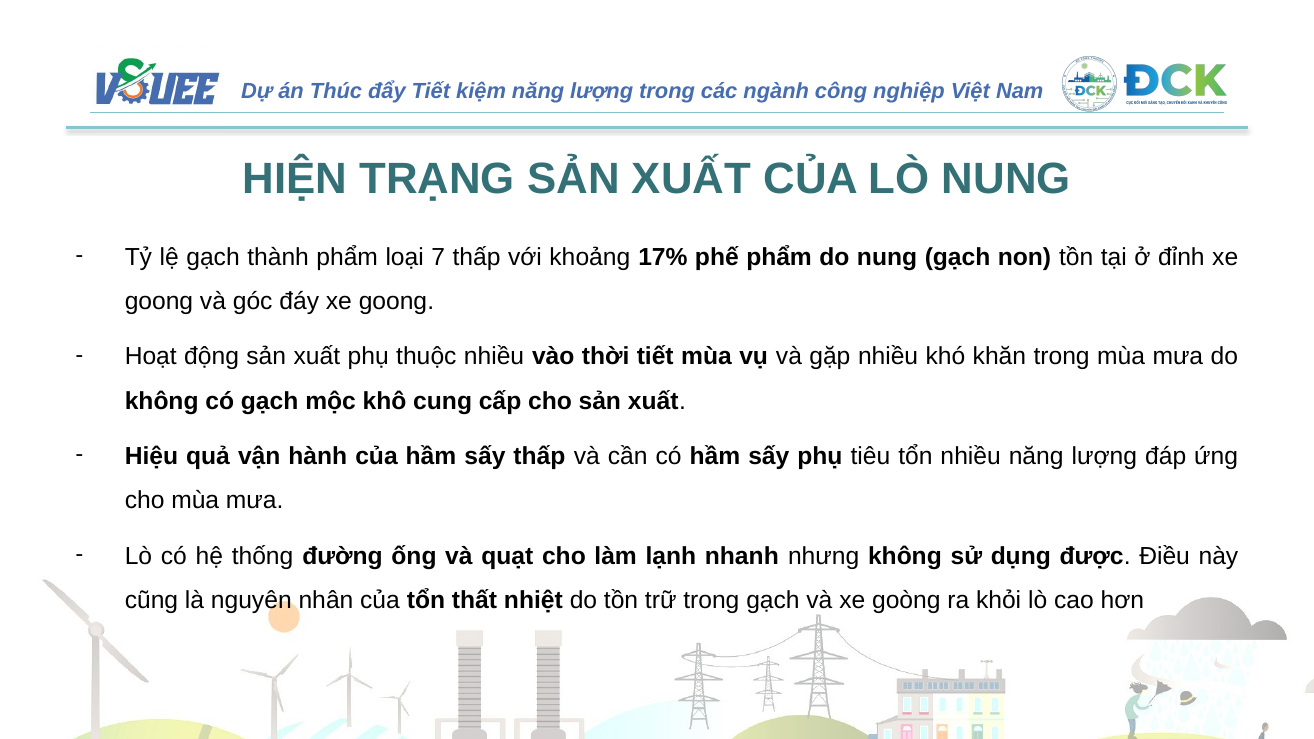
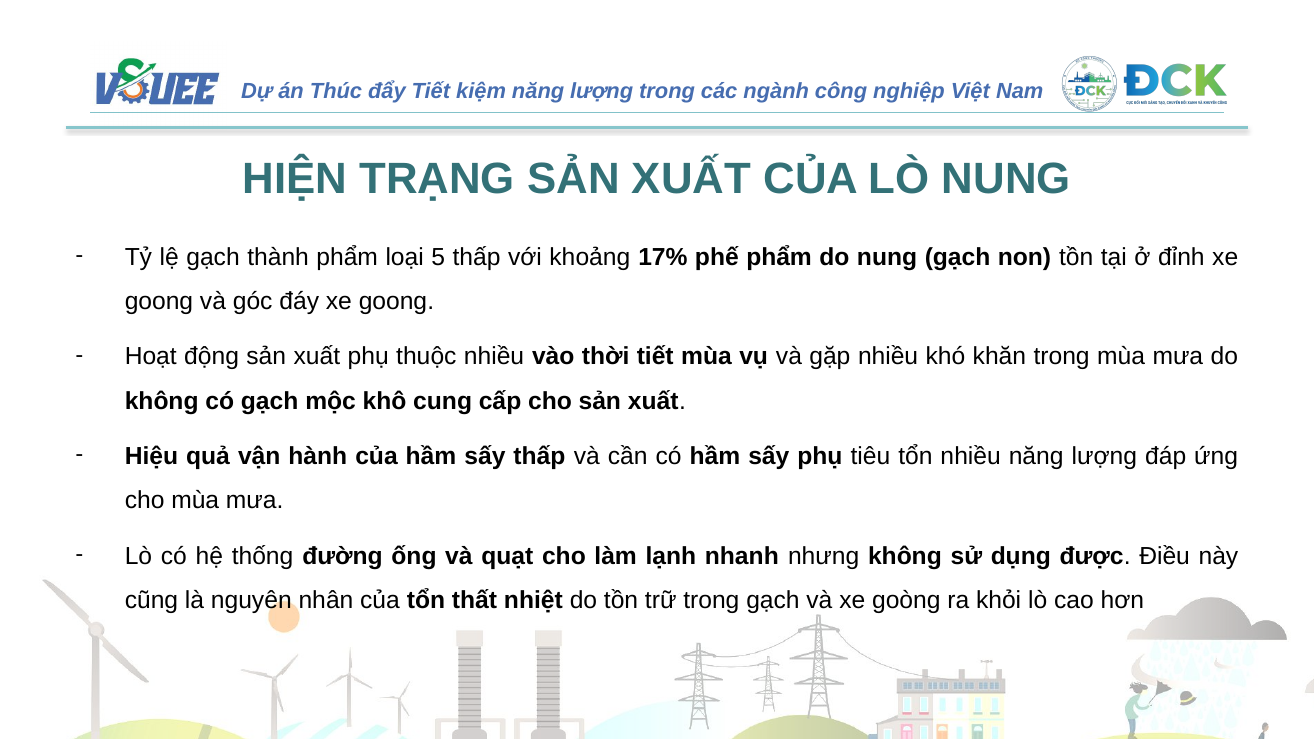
7: 7 -> 5 (438, 257)
